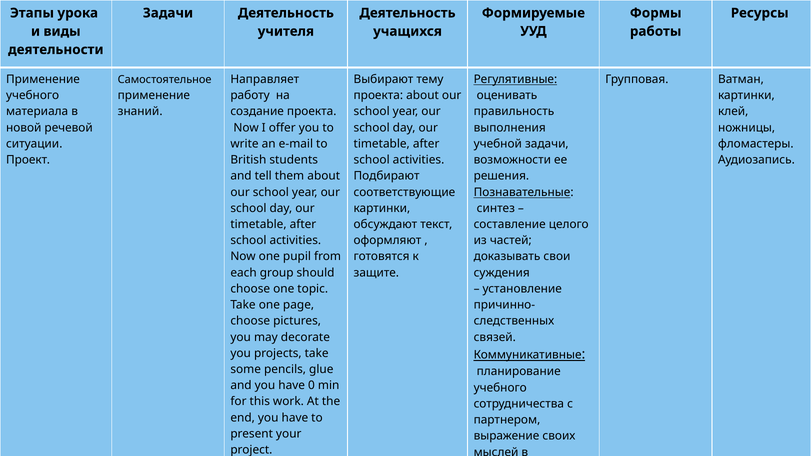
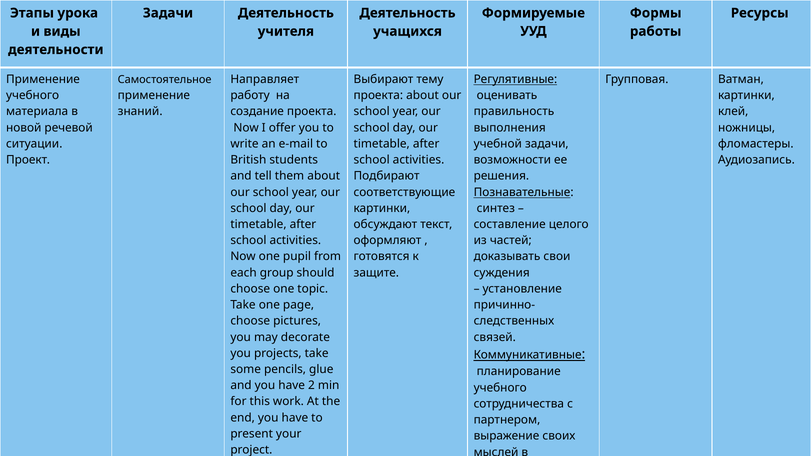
0: 0 -> 2 (311, 386)
